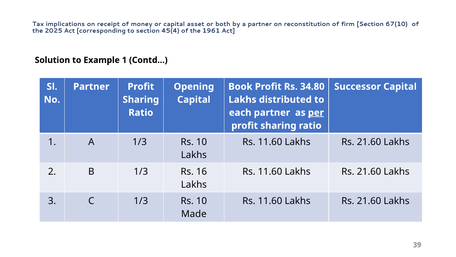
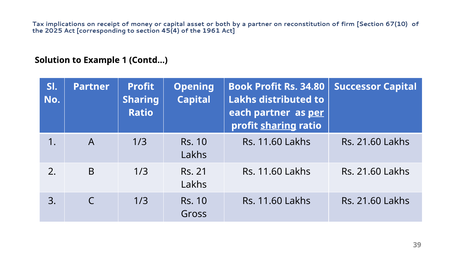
sharing underline: none -> present (278, 125)
16: 16 -> 21 (202, 171)
Made: Made -> Gross (194, 214)
